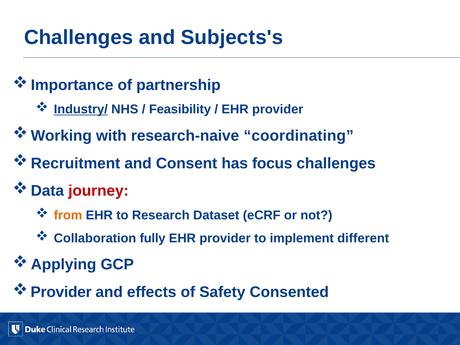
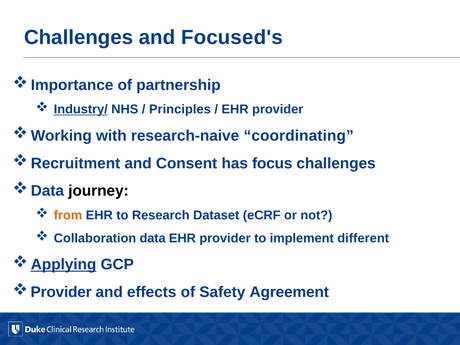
Subjects's: Subjects's -> Focused's (232, 37)
Feasibility: Feasibility -> Principles (180, 109)
journey colour: red -> black (99, 191)
Collaboration fully: fully -> data (153, 238)
Applying underline: none -> present (64, 264)
Consented: Consented -> Agreement (289, 292)
